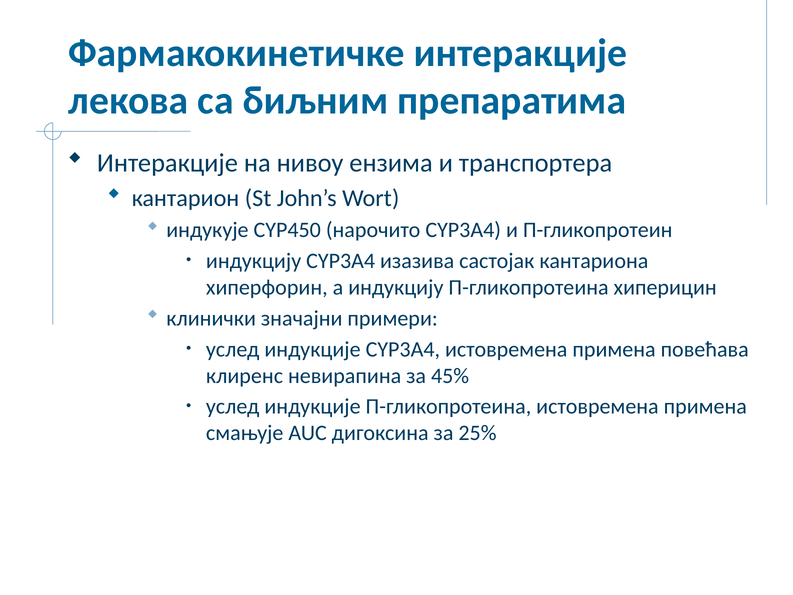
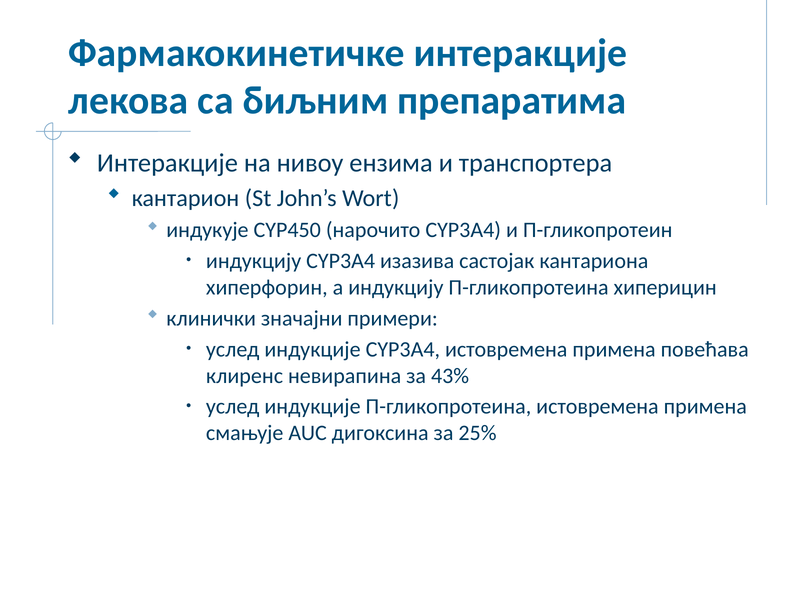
45%: 45% -> 43% (450, 376)
